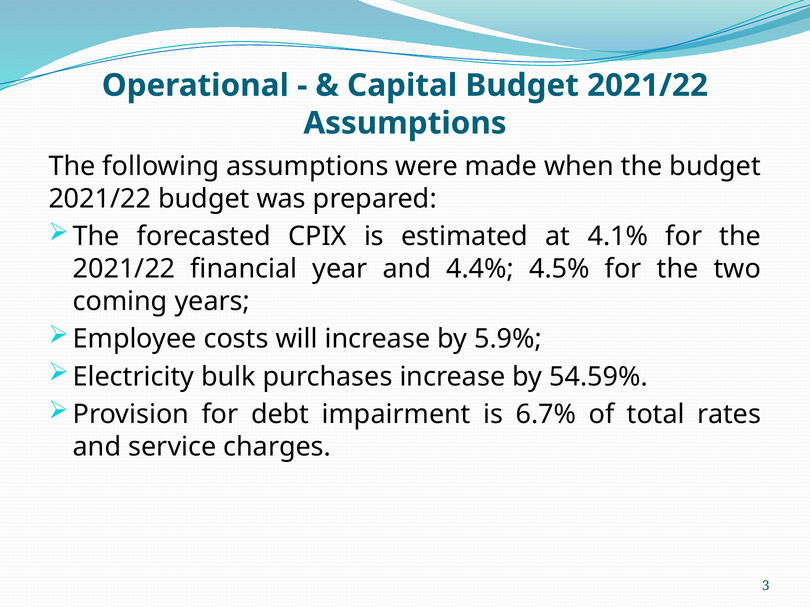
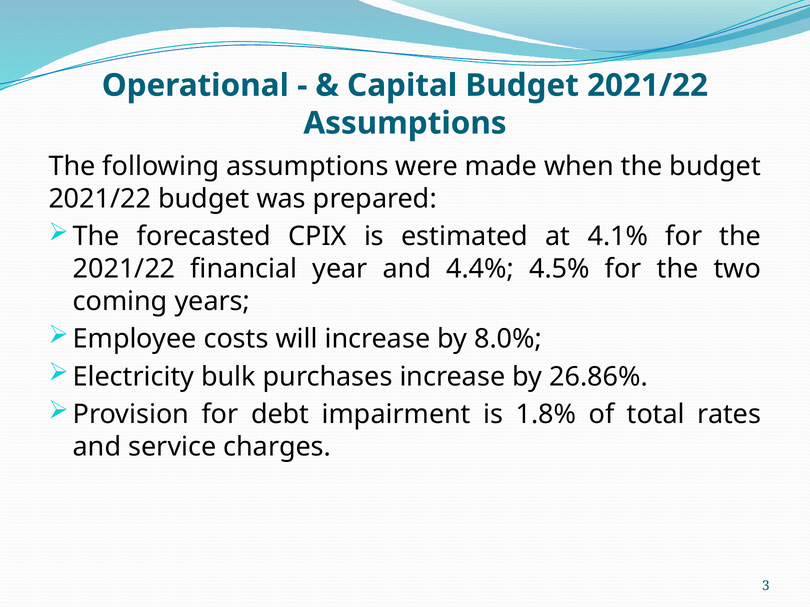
5.9%: 5.9% -> 8.0% (508, 339)
54.59%: 54.59% -> 26.86% (599, 377)
6.7%: 6.7% -> 1.8% (546, 415)
